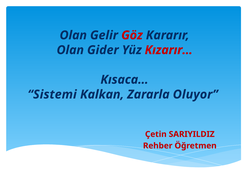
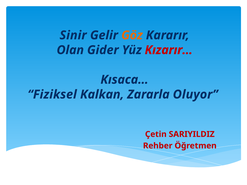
Olan: Olan -> Sinir (73, 35)
Göz colour: red -> orange (132, 35)
Sistemi: Sistemi -> Fiziksel (52, 95)
